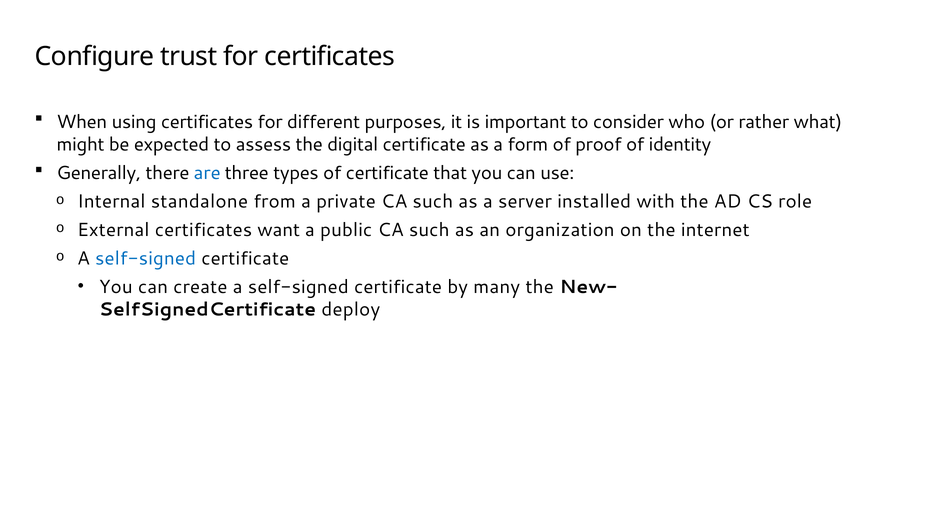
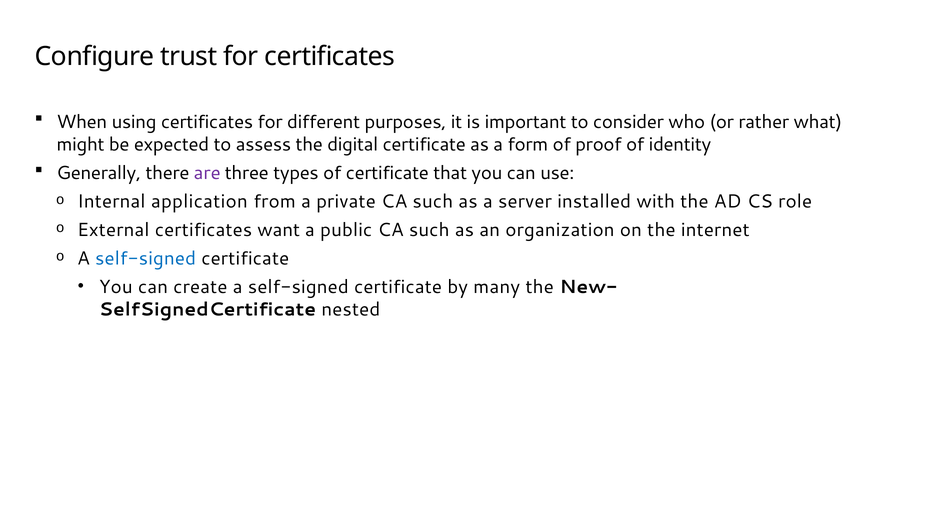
are colour: blue -> purple (207, 173)
standalone: standalone -> application (199, 202)
deploy: deploy -> nested (351, 310)
